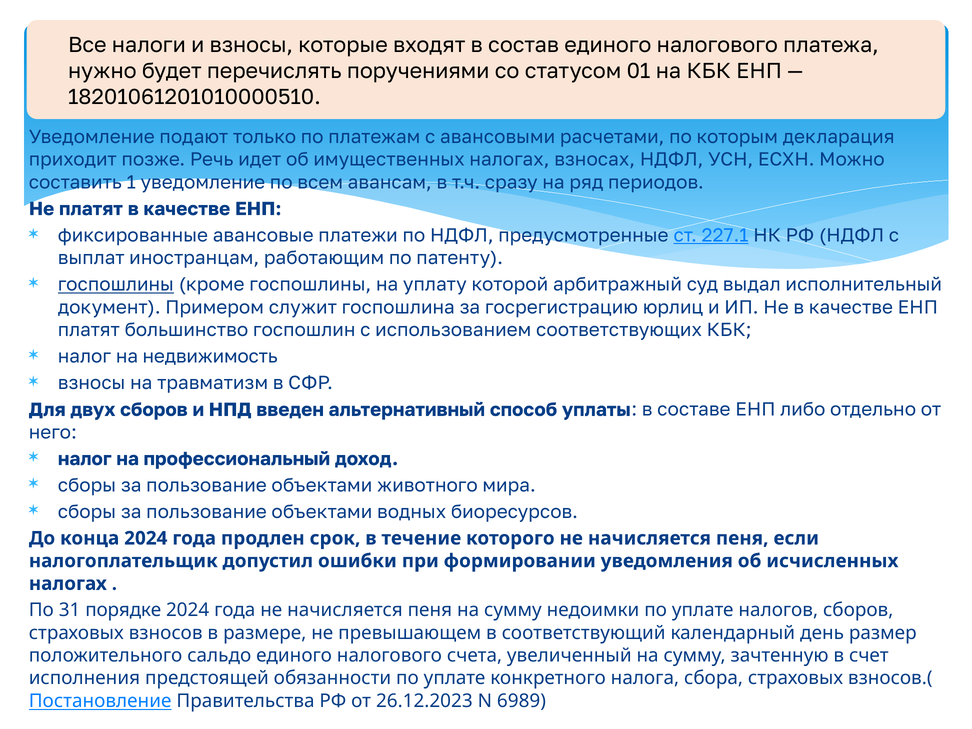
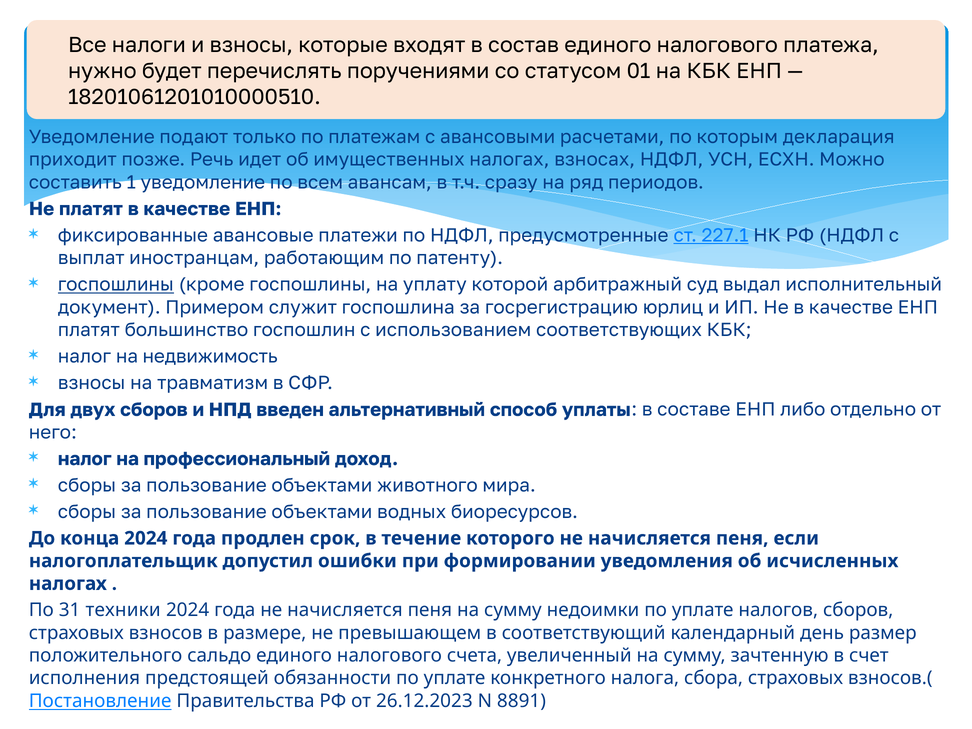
порядке: порядке -> техники (123, 610)
6989: 6989 -> 8891 (521, 701)
